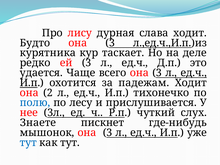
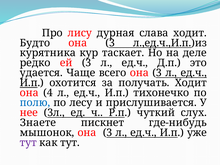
падежам: падежам -> получать (144, 83)
2: 2 -> 4 (48, 93)
тут colour: blue -> purple (28, 143)
